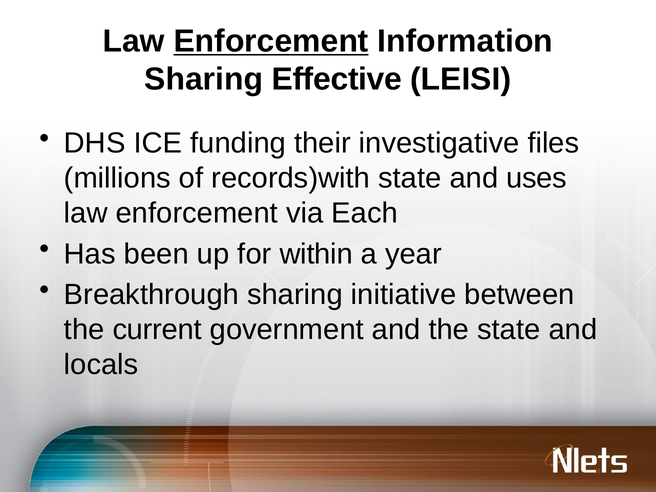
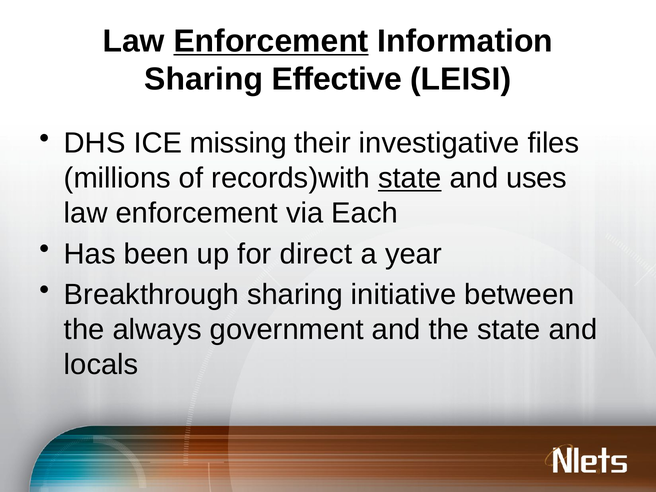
funding: funding -> missing (238, 143)
state underline: none -> present (410, 178)
within: within -> direct (316, 254)
current: current -> always (157, 330)
